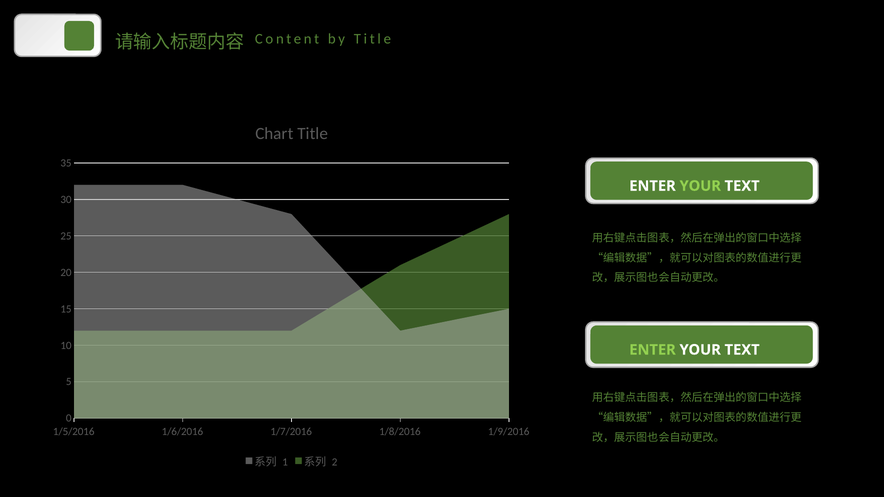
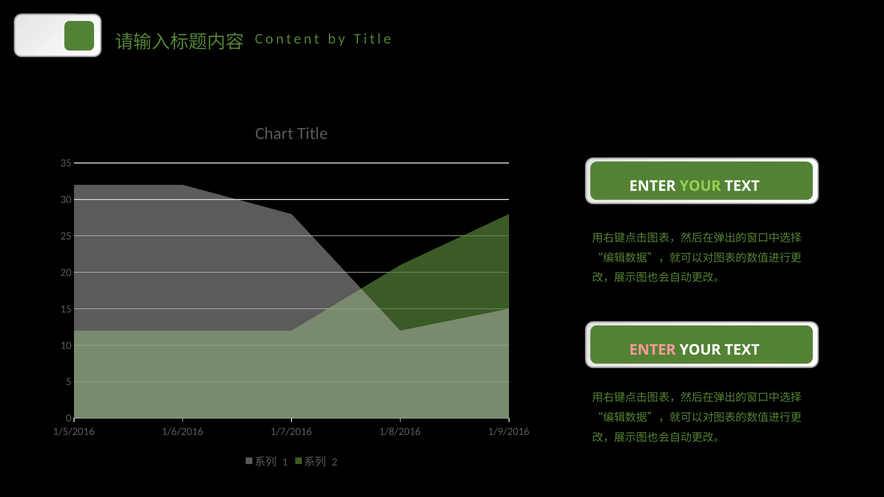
ENTER colour: light green -> pink (653, 350)
